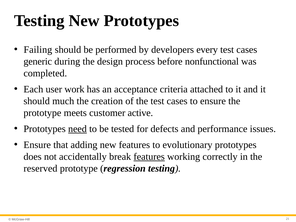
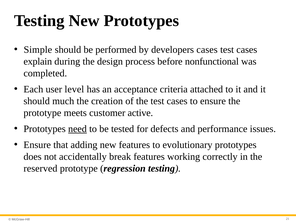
Failing: Failing -> Simple (38, 50)
developers every: every -> cases (207, 50)
generic: generic -> explain (38, 61)
work: work -> level (74, 89)
features underline: present -> none (149, 157)
